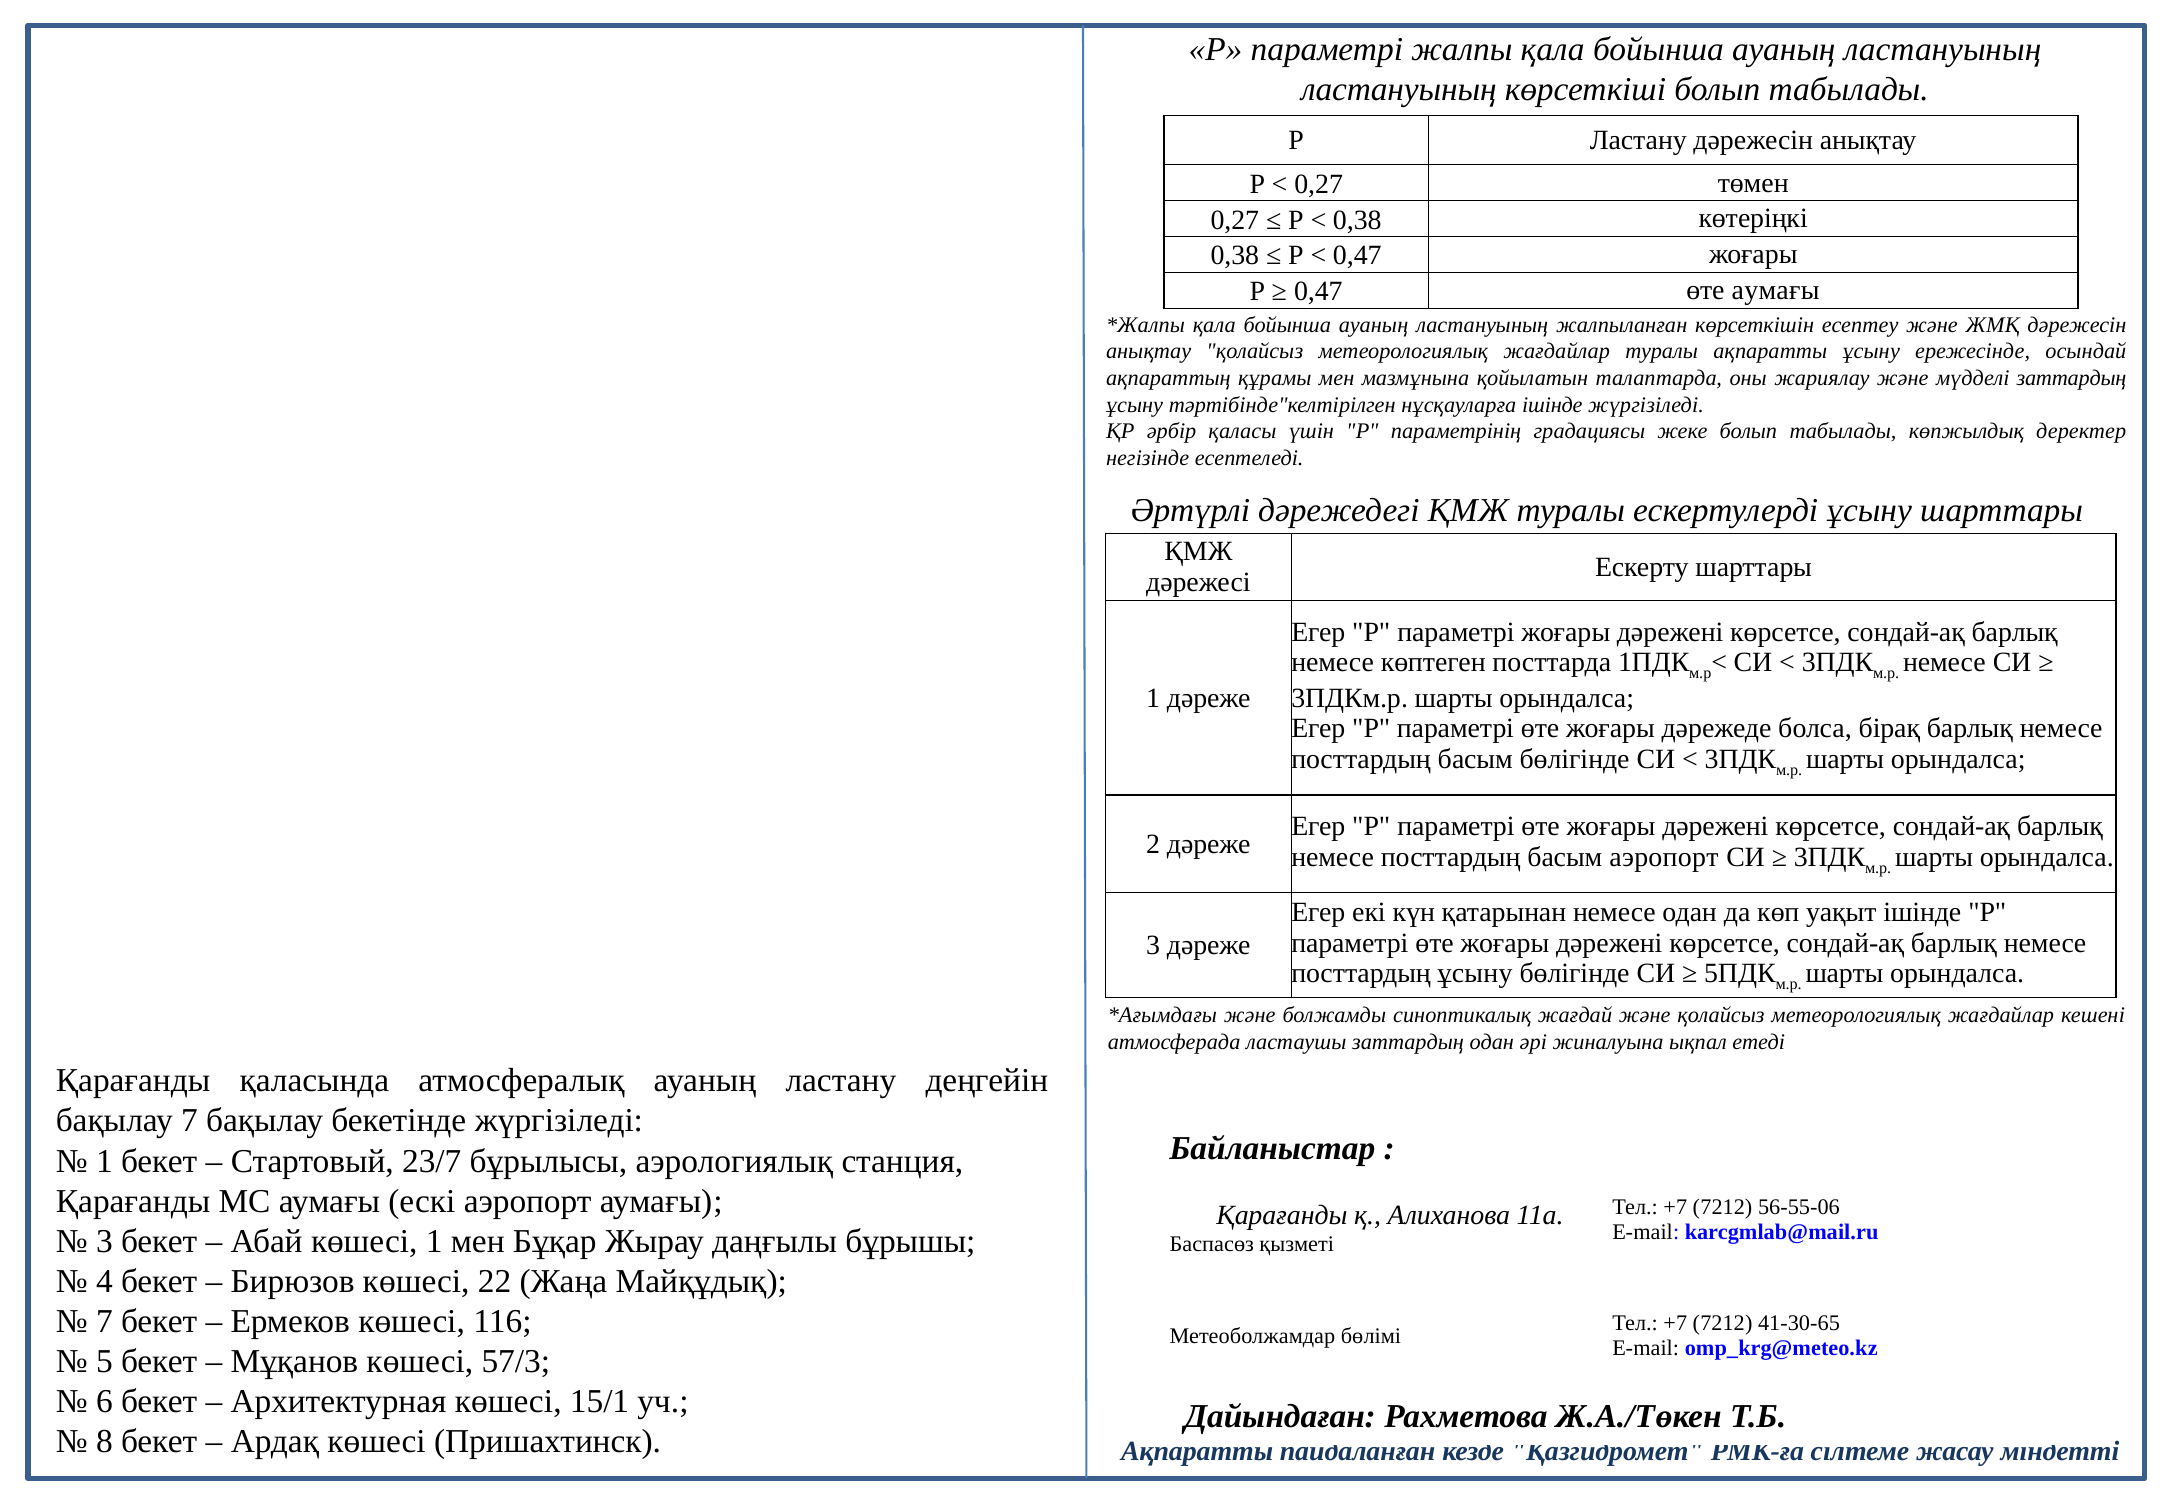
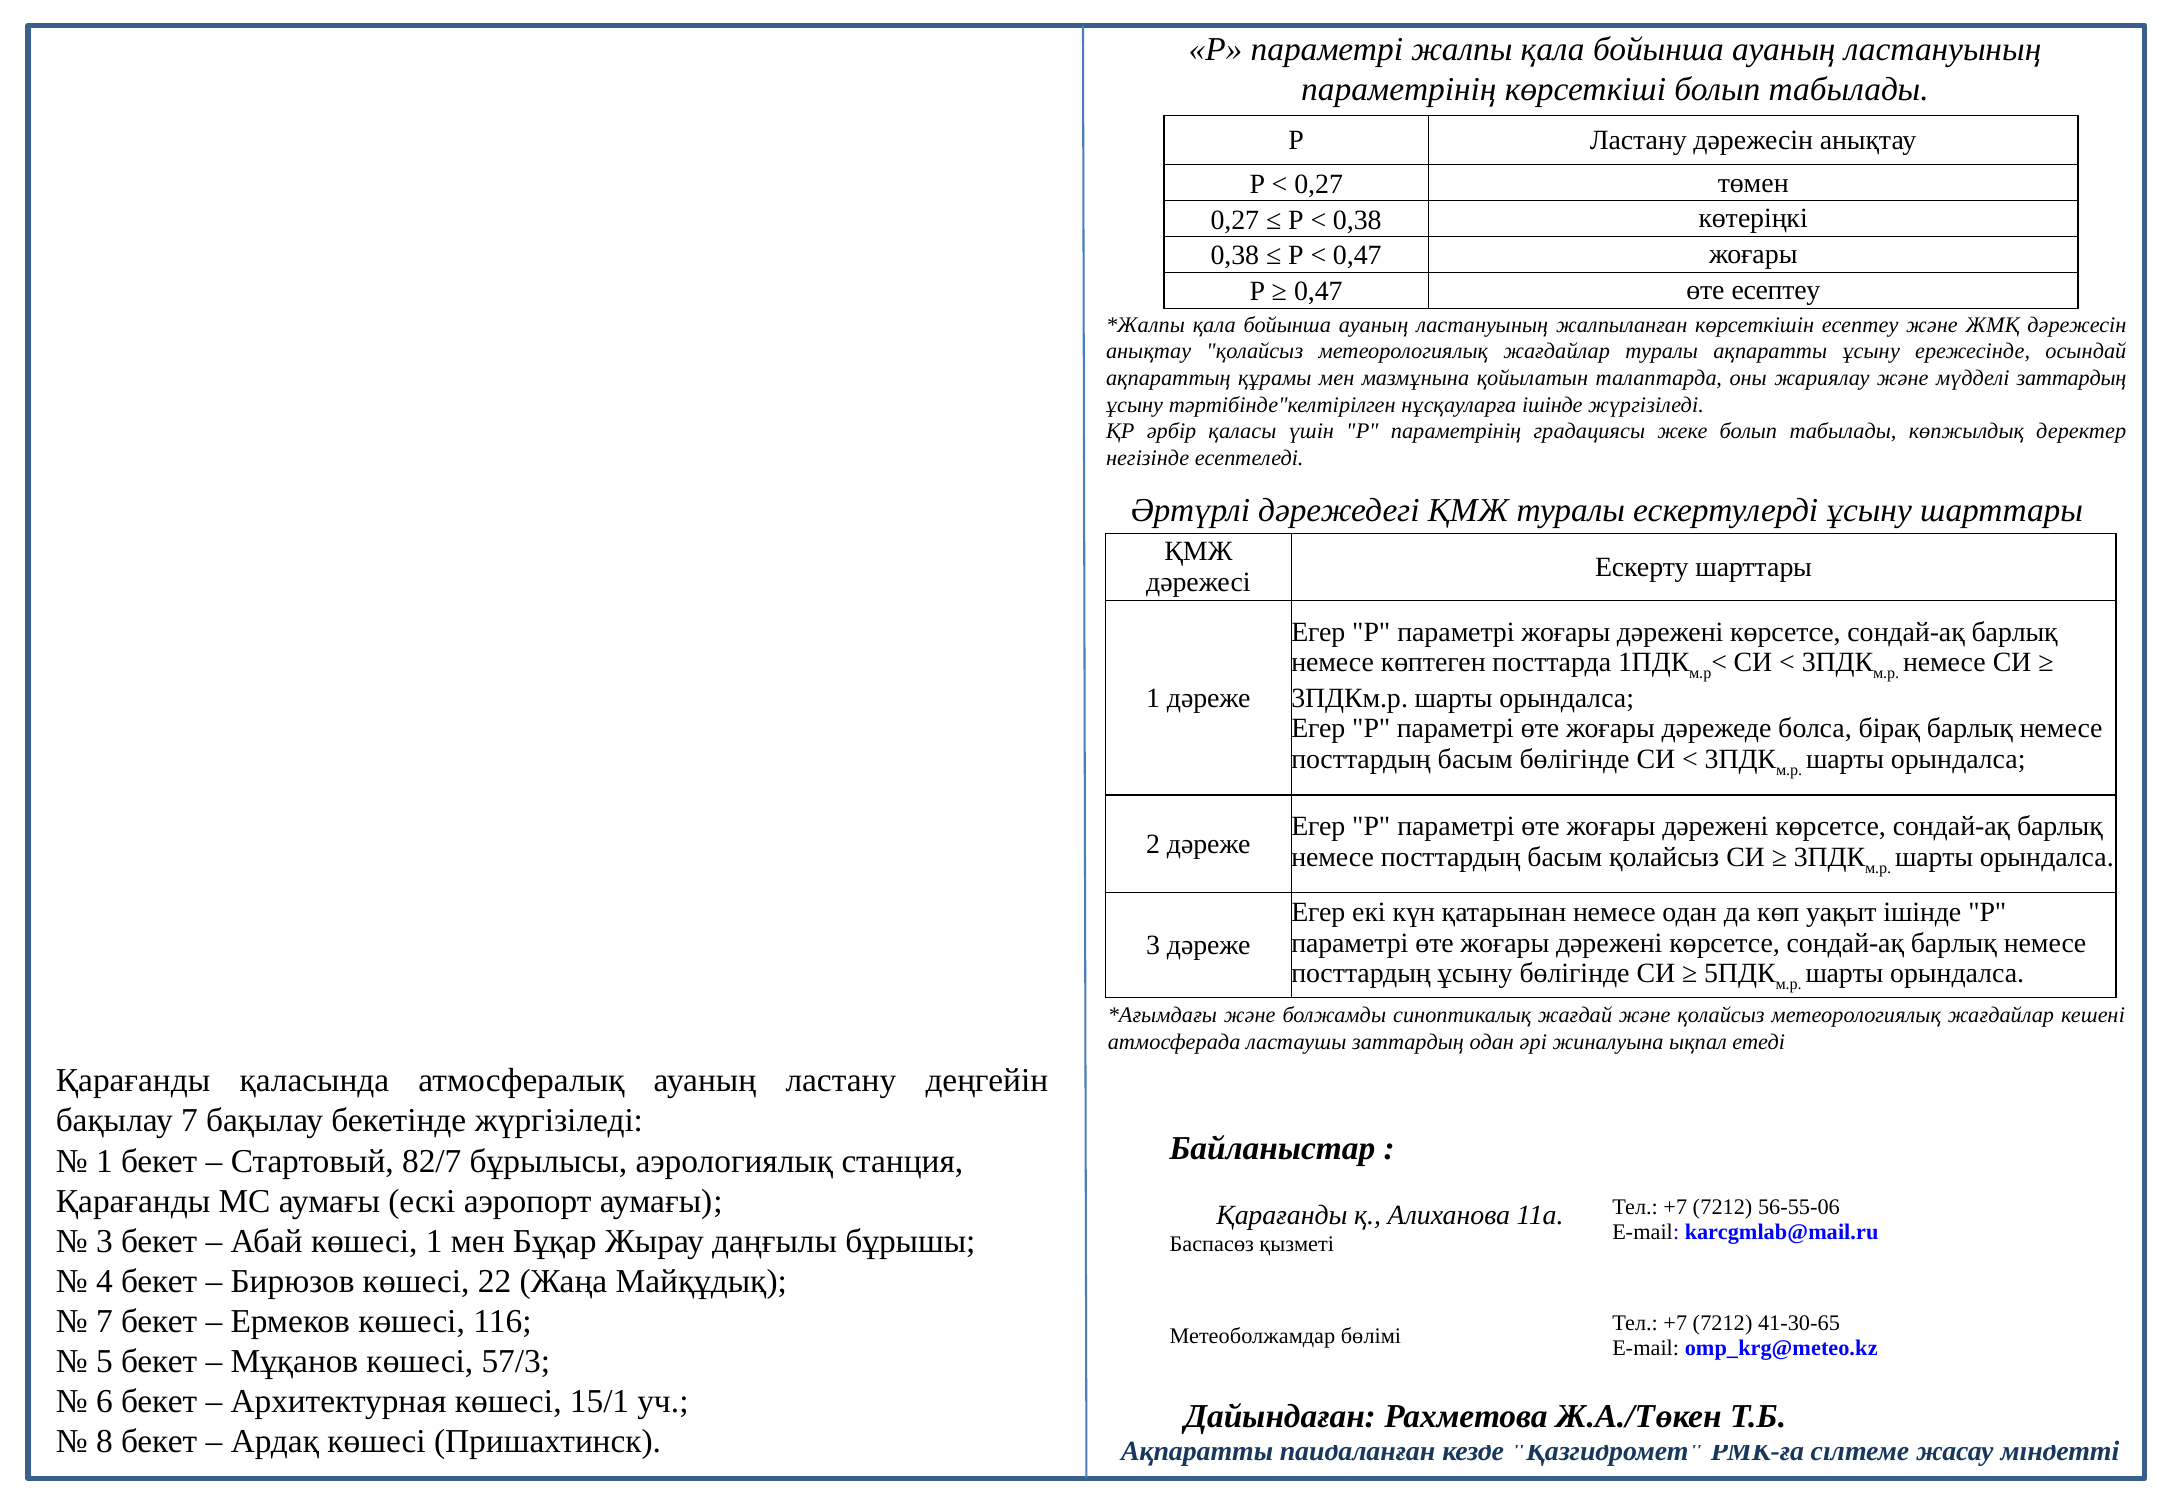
ластануының: ластануының -> параметрінің (1399, 89)
өте аумағы: аумағы -> есептеу (1776, 290)
басым аэропорт: аэропорт -> қолайсыз (1664, 857)
23/7: 23/7 -> 82/7 (432, 1161)
